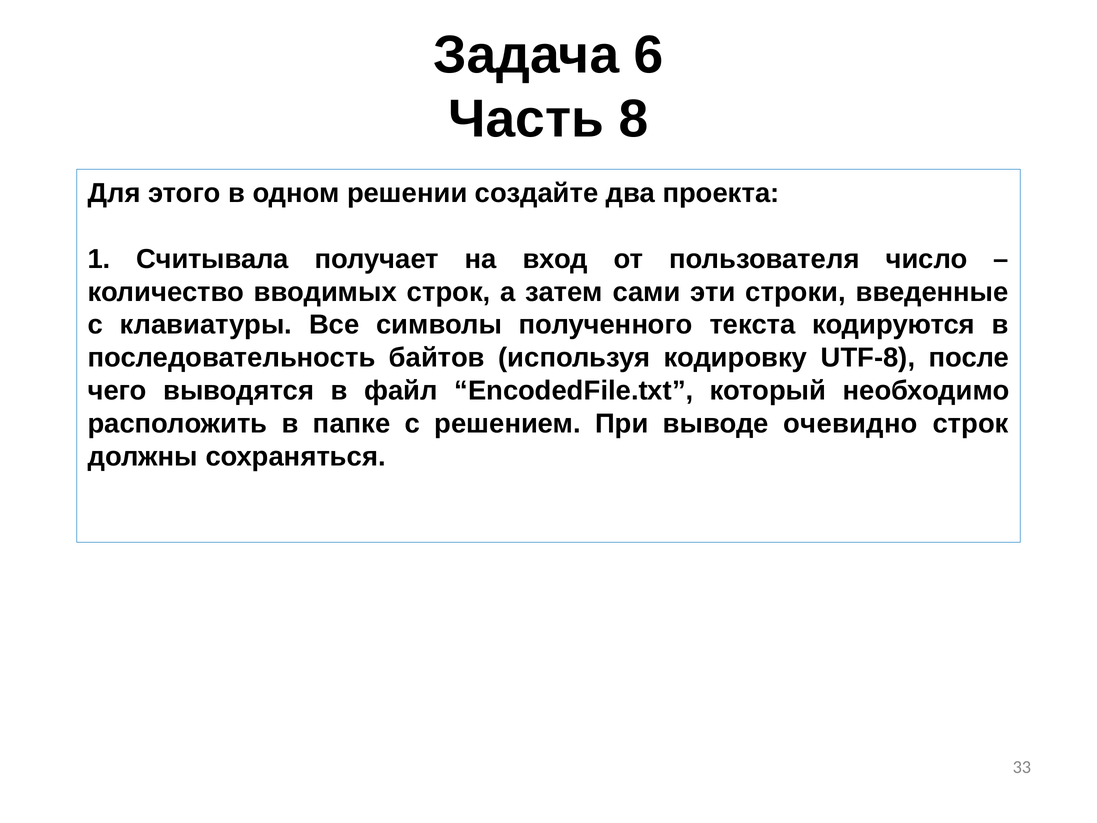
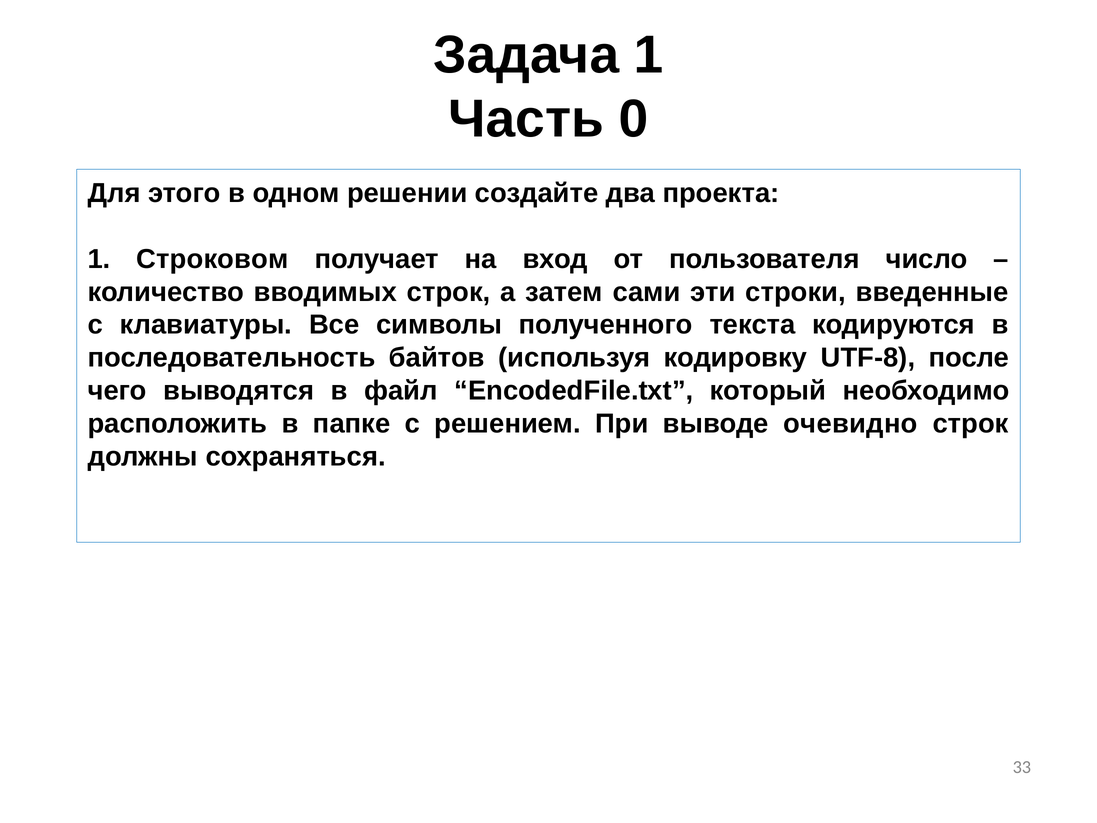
Задача 6: 6 -> 1 (649, 55)
8: 8 -> 0 (634, 119)
Считывала: Считывала -> Строковом (212, 259)
